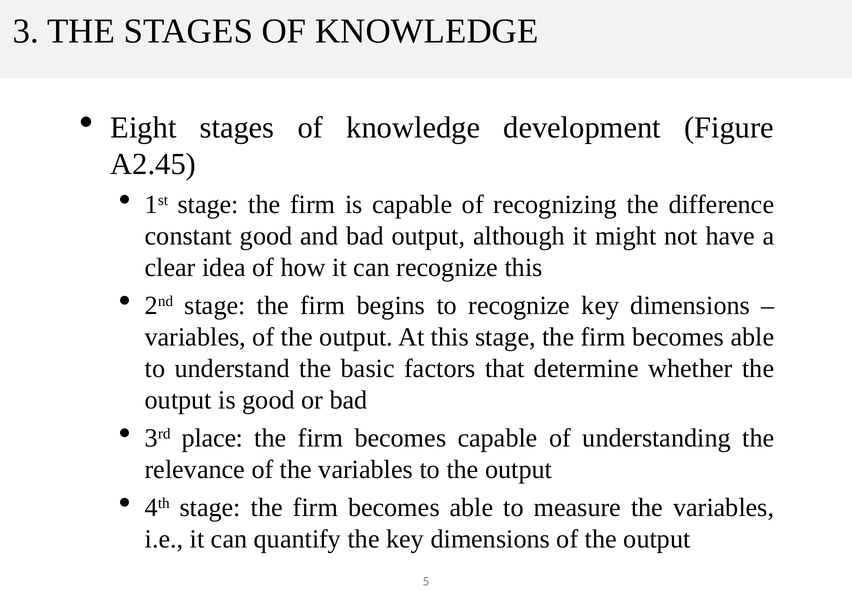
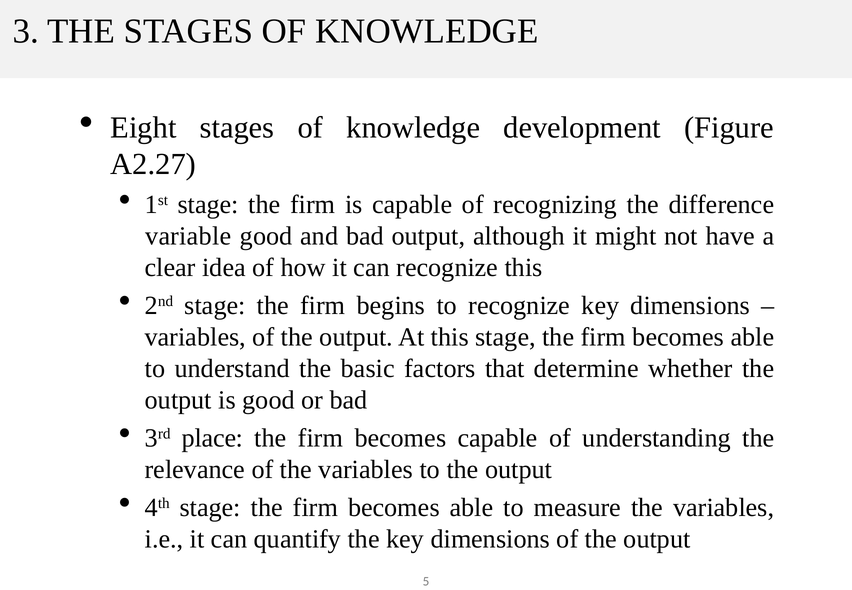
A2.45: A2.45 -> A2.27 (153, 164)
constant: constant -> variable (188, 236)
